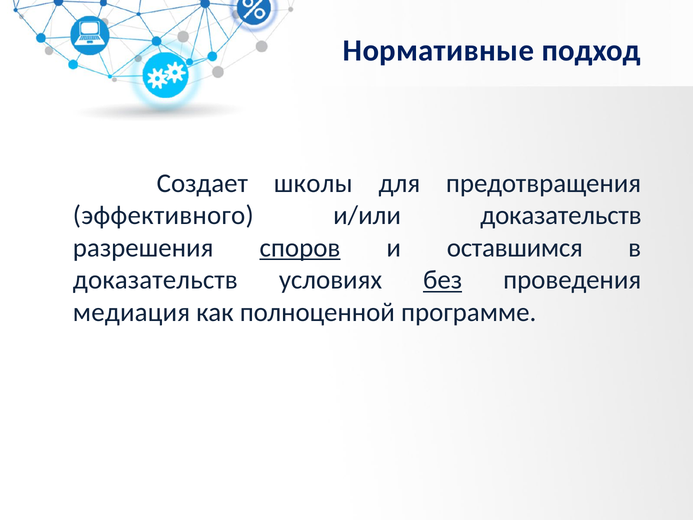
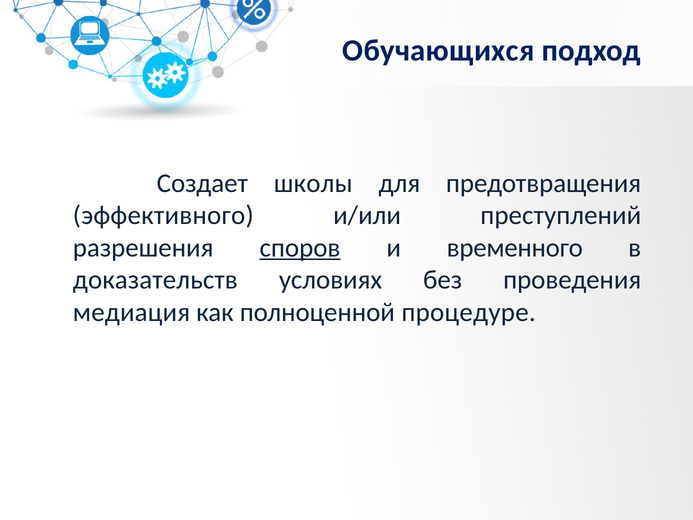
Нормативные: Нормативные -> Обучающихся (438, 51)
и/или доказательств: доказательств -> преступлений (561, 215)
оставшимся: оставшимся -> временного (515, 248)
без underline: present -> none (443, 280)
программе: программе -> процедуре (469, 312)
